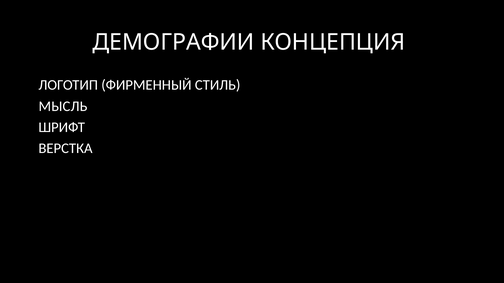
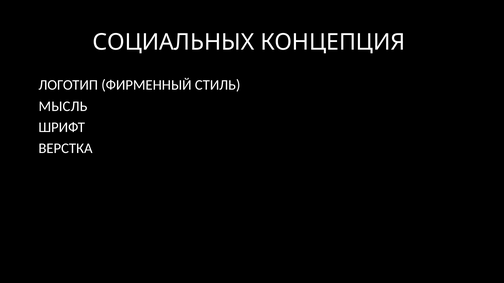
ДЕМОГРАФИИ: ДЕМОГРАФИИ -> СОЦИАЛЬНЫХ (173, 42)
